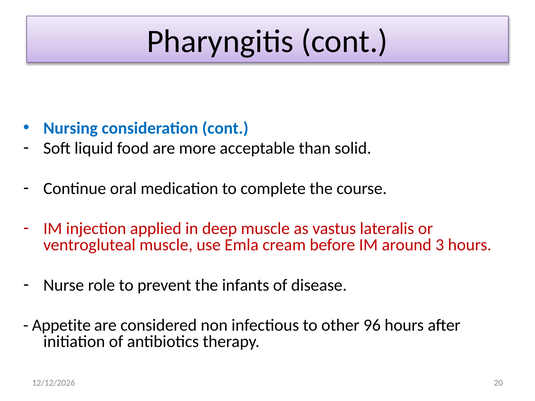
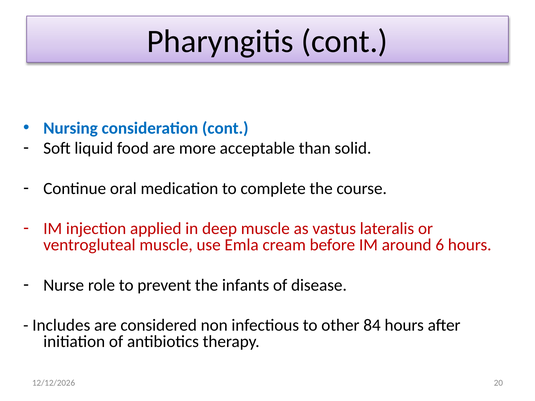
3: 3 -> 6 (440, 245)
Appetite: Appetite -> Includes (61, 325)
96: 96 -> 84 (372, 325)
